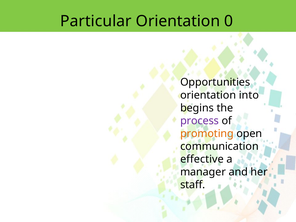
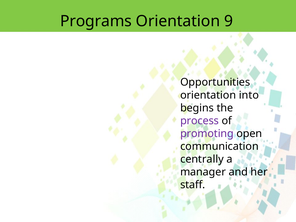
Particular: Particular -> Programs (96, 21)
0: 0 -> 9 (229, 21)
promoting colour: orange -> purple (207, 134)
effective: effective -> centrally (202, 159)
